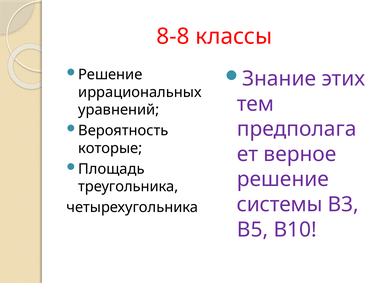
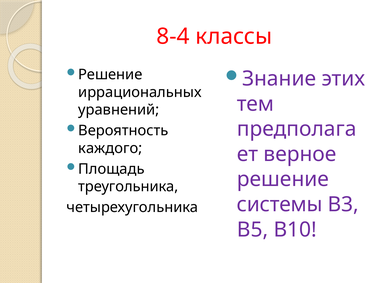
8-8: 8-8 -> 8-4 (173, 37)
которые: которые -> каждого (110, 148)
